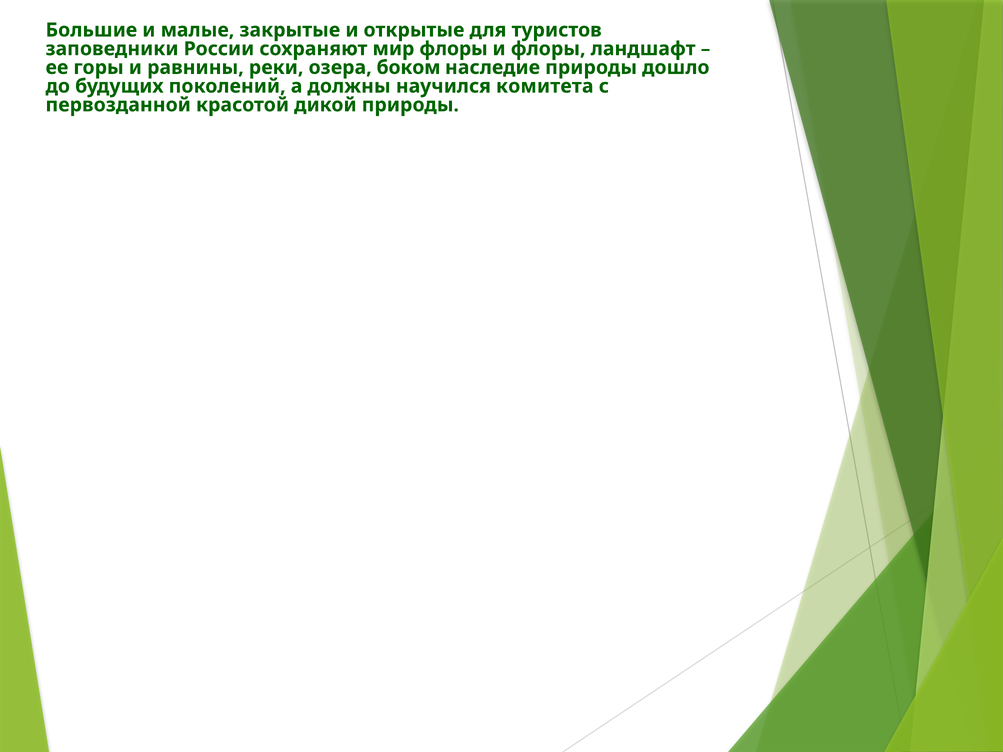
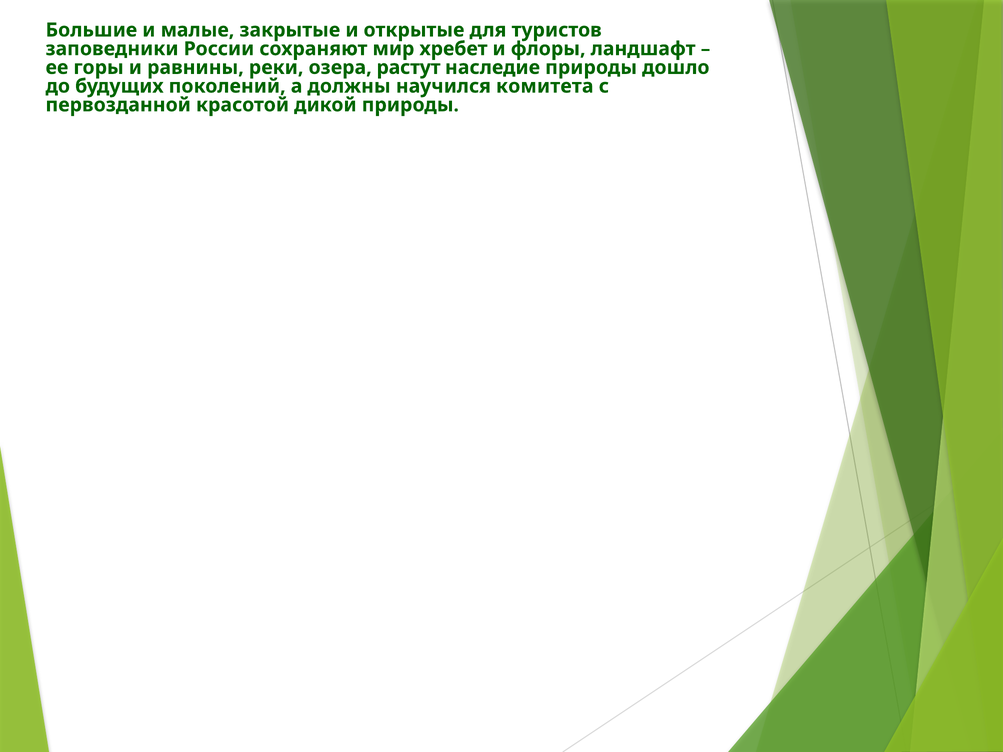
мир флоры: флоры -> хребет (453, 49)
боком: боком -> растут (408, 68)
